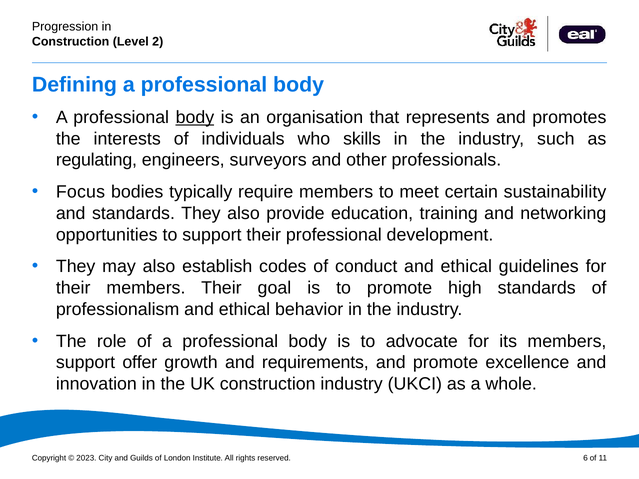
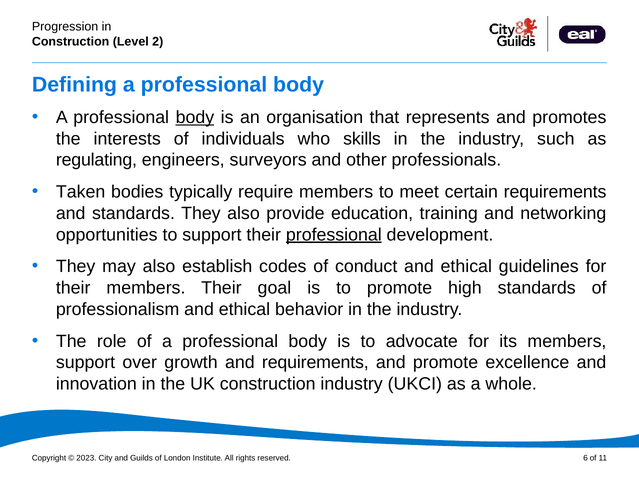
Focus: Focus -> Taken (81, 192)
certain sustainability: sustainability -> requirements (555, 192)
professional underline: none -> present (334, 235)
offer: offer -> over (140, 363)
